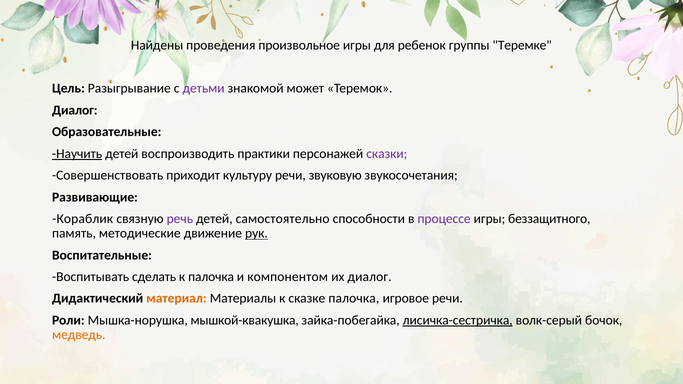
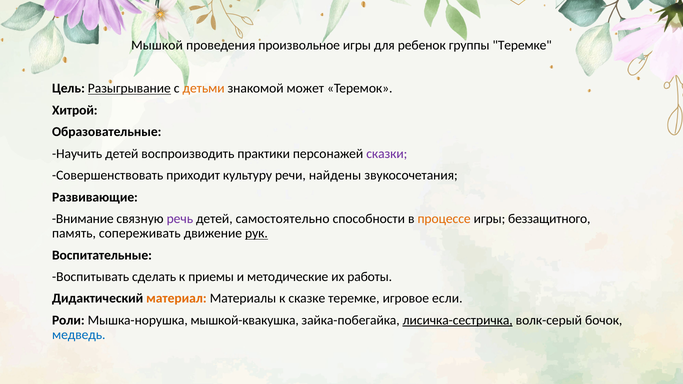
Найдены: Найдены -> Мышкой (157, 45)
Разыгрывание underline: none -> present (129, 89)
детьми colour: purple -> orange (204, 89)
Диалог: Диалог -> Хитрой (75, 110)
Научить underline: present -> none (77, 154)
звуковую: звуковую -> найдены (335, 175)
Кораблик: Кораблик -> Внимание (83, 219)
процессе colour: purple -> orange (444, 219)
методические: методические -> сопереживать (140, 233)
к палочка: палочка -> приемы (211, 277)
компонентом: компонентом -> методические (288, 277)
их диалог: диалог -> работы (370, 277)
сказке палочка: палочка -> теремке (354, 299)
игровое речи: речи -> если (447, 299)
медведь colour: orange -> blue (79, 335)
